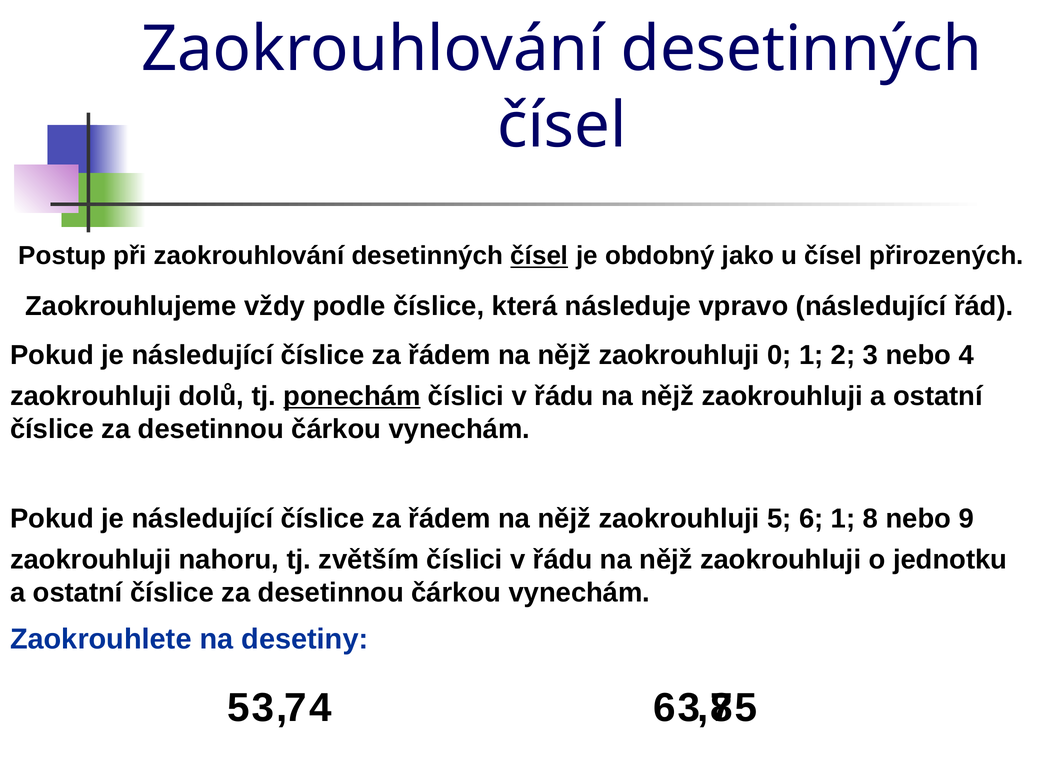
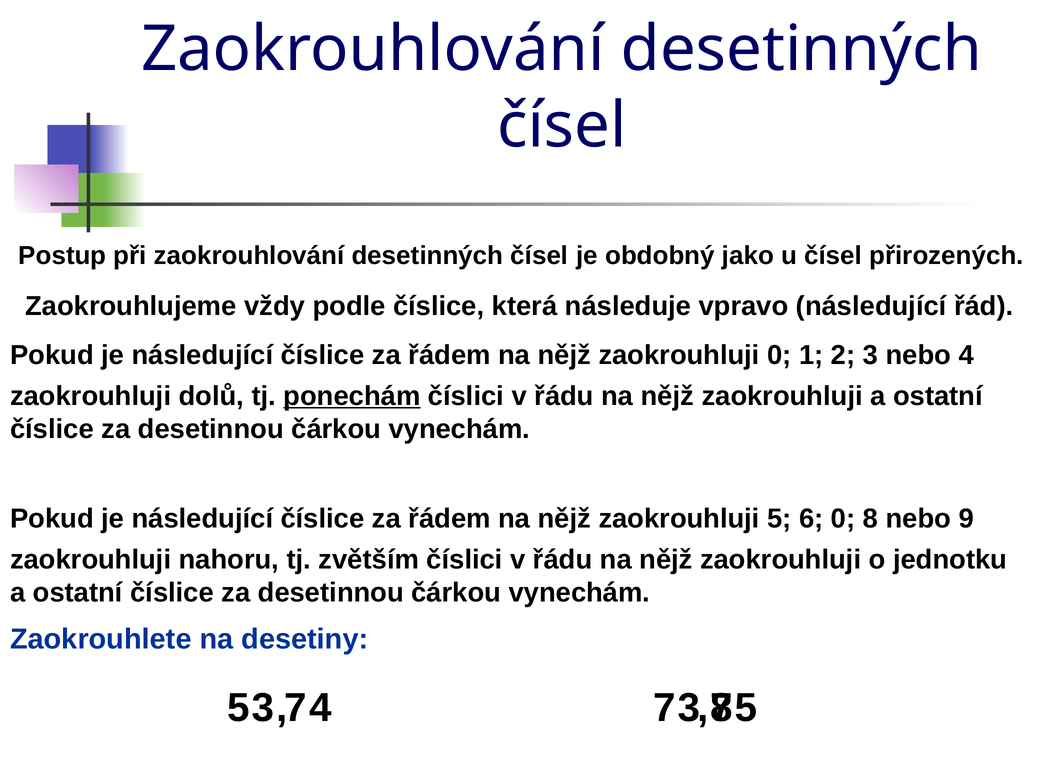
čísel underline: present -> none (539, 256)
6 1: 1 -> 0 (843, 519)
3 6: 6 -> 7 (664, 708)
